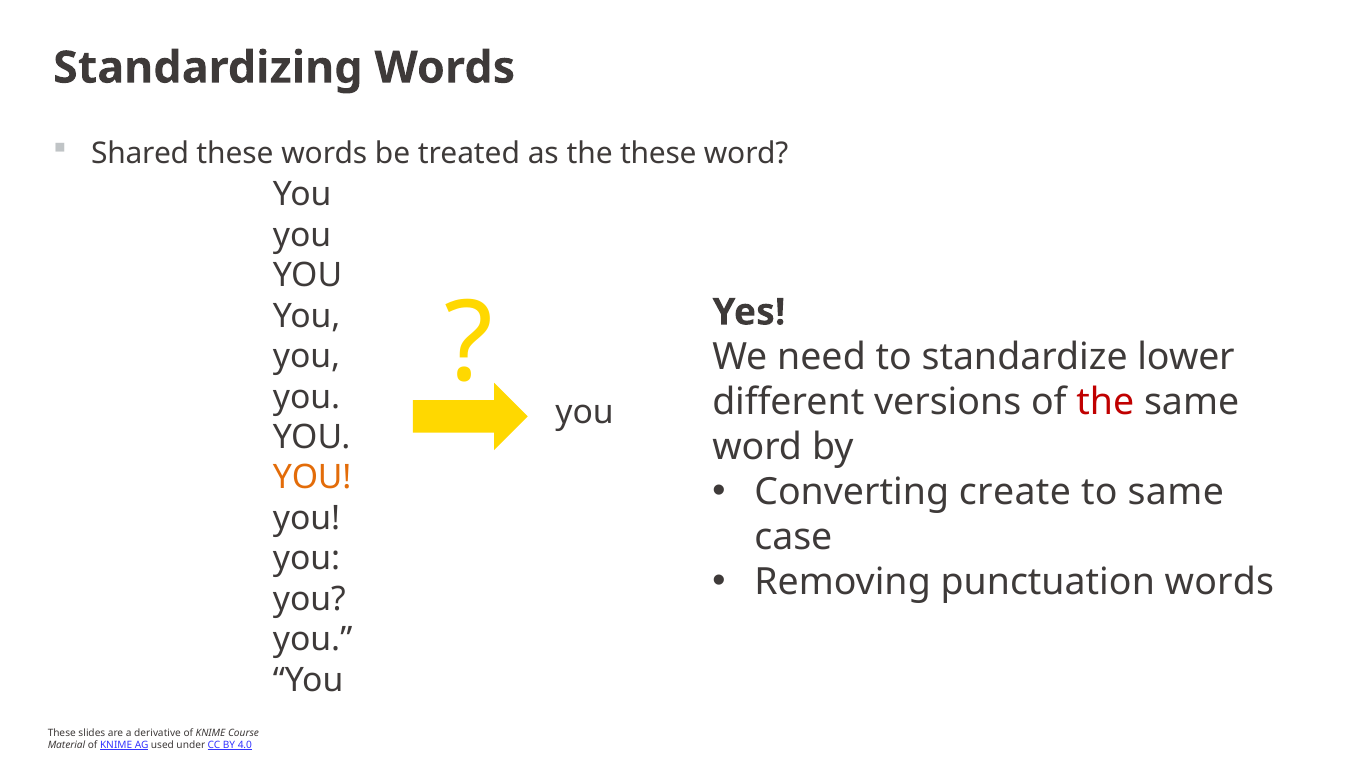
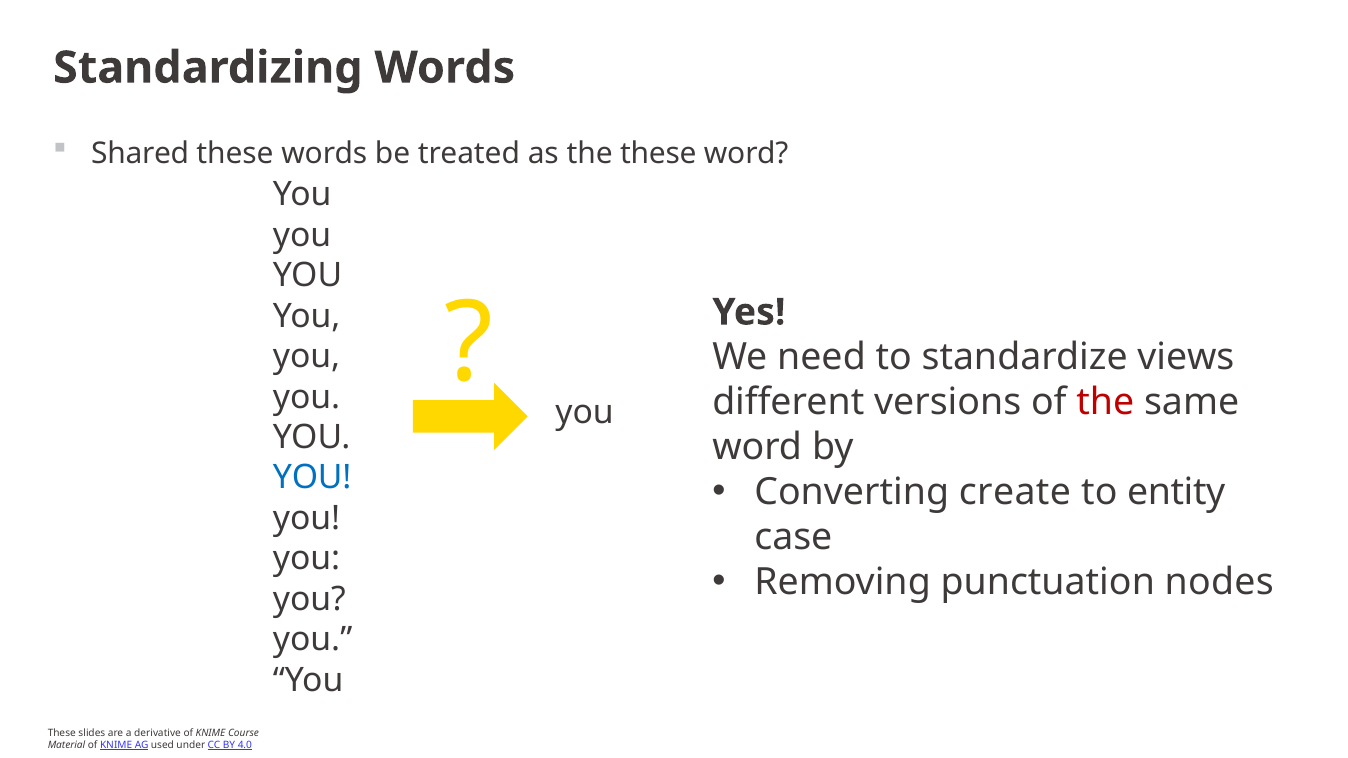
lower: lower -> views (1186, 357)
YOU colour: orange -> blue (312, 478)
to same: same -> entity (1176, 492)
punctuation words: words -> nodes (1219, 582)
